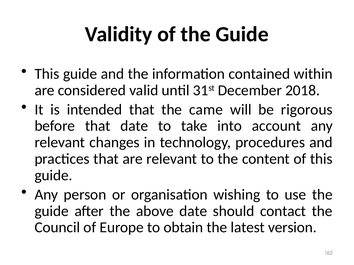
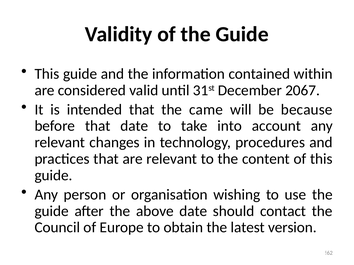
2018: 2018 -> 2067 (303, 90)
rigorous: rigorous -> because (307, 110)
